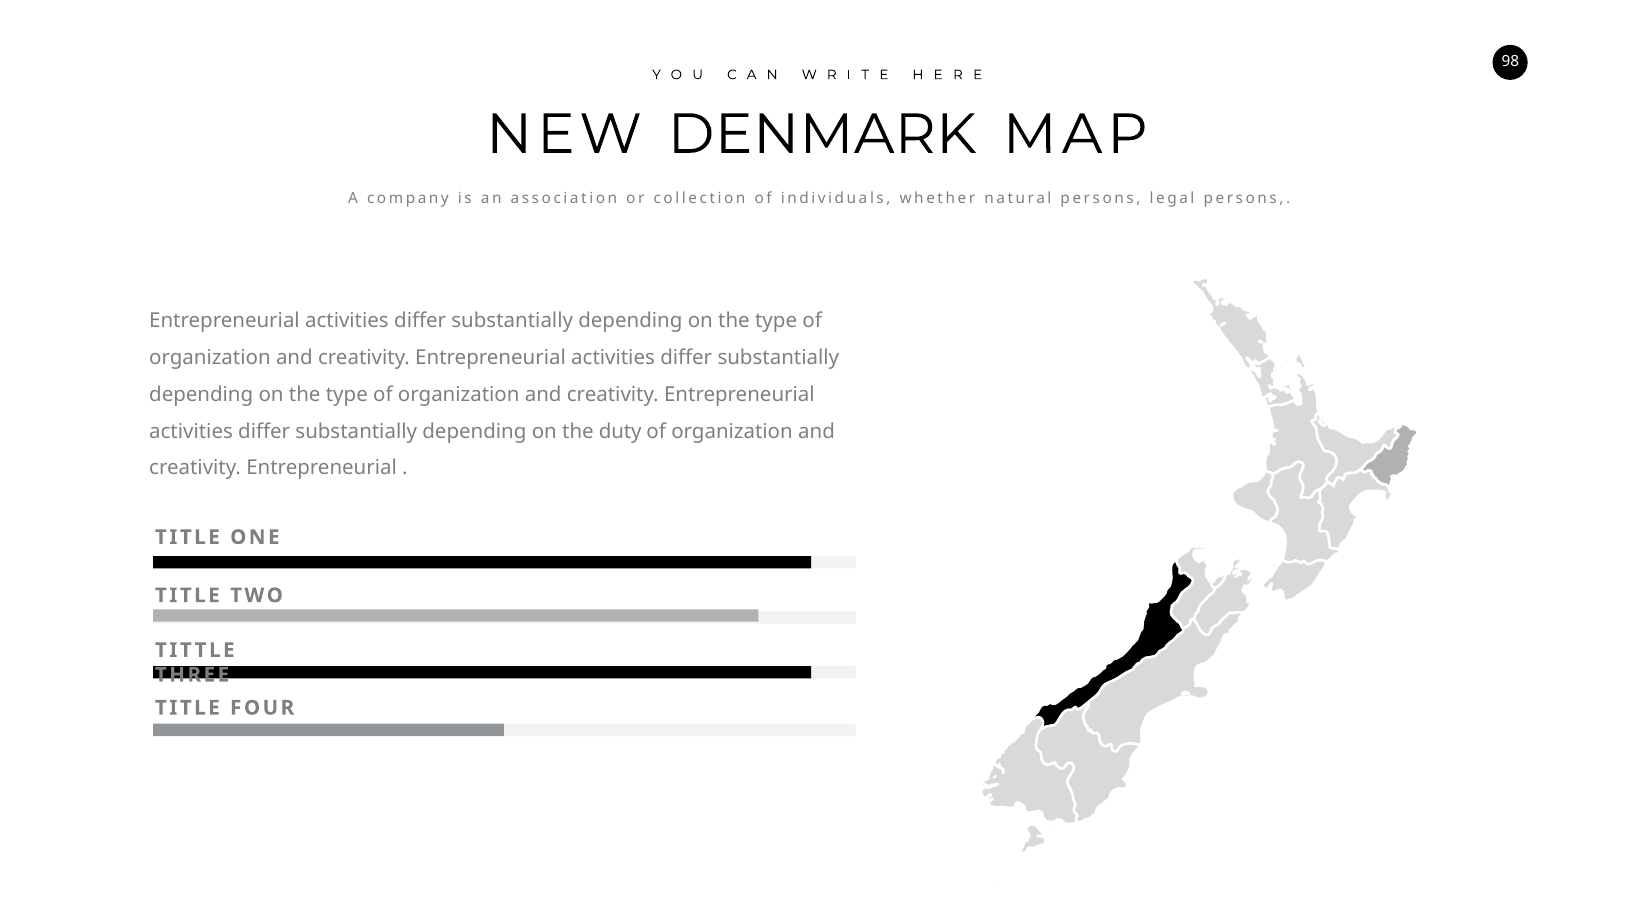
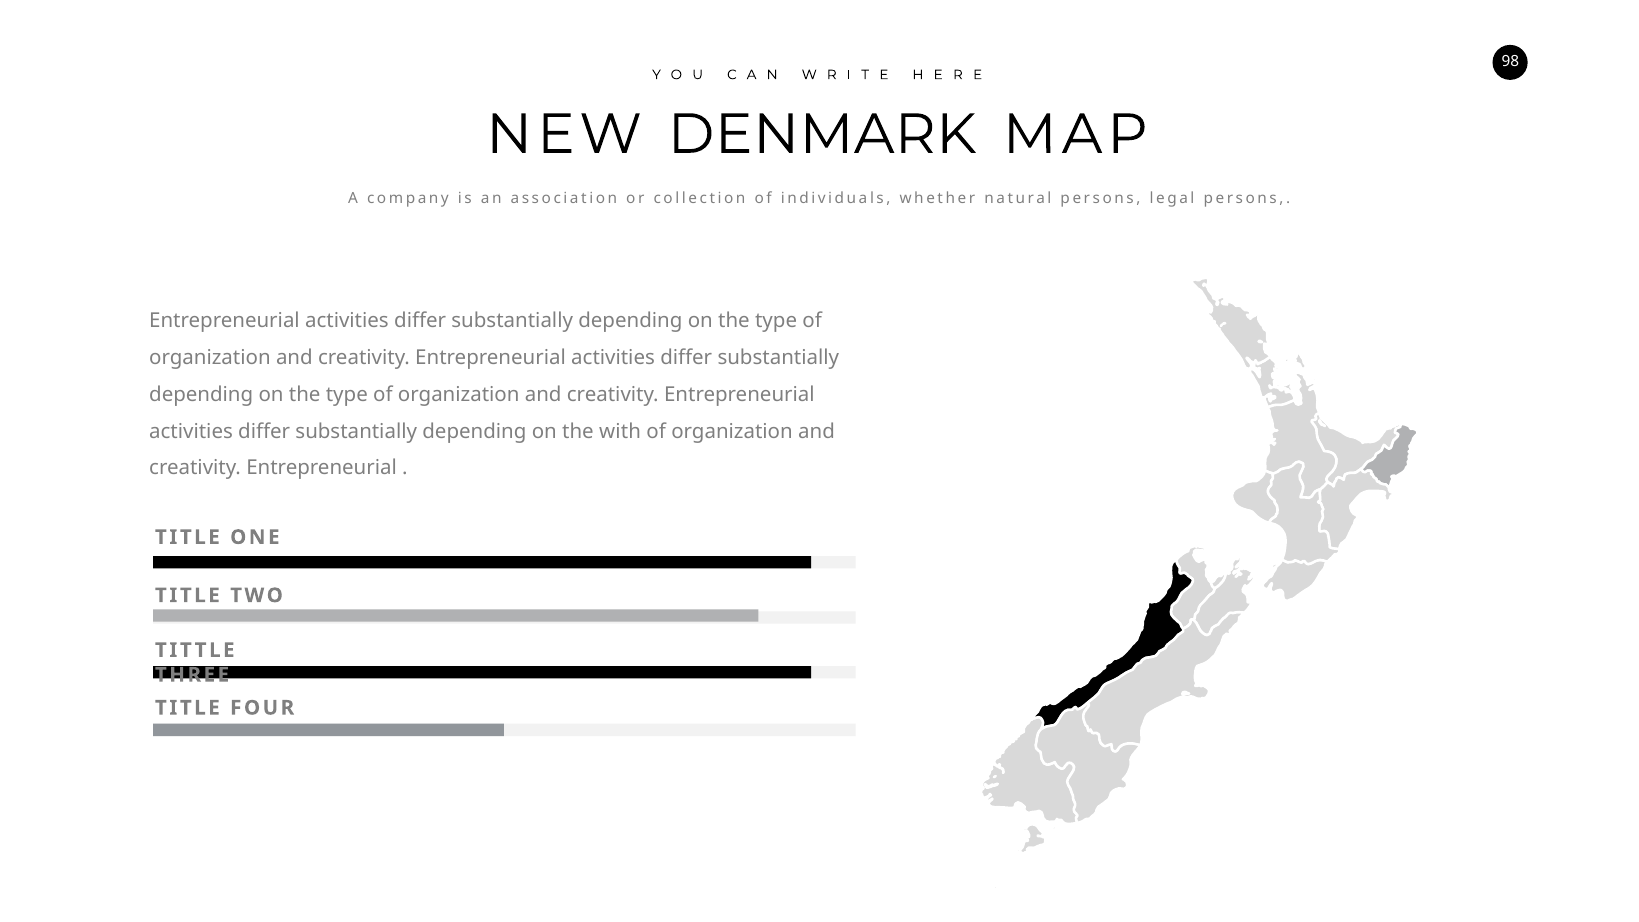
duty: duty -> with (620, 431)
